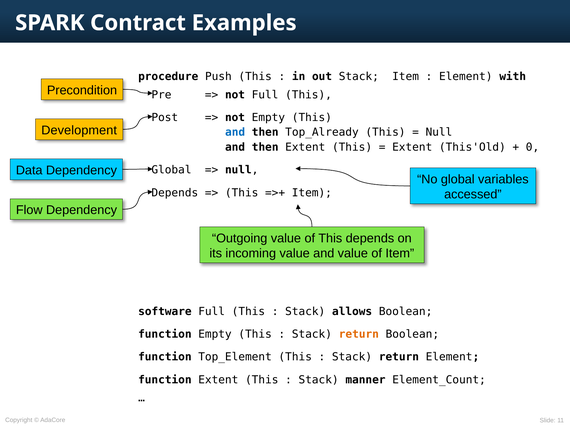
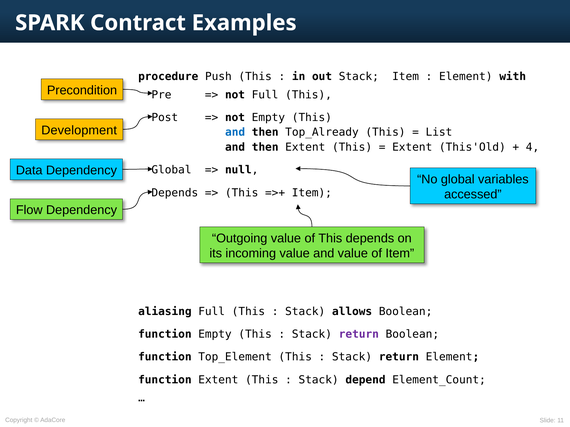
Null: Null -> List (439, 132)
0: 0 -> 4 (533, 147)
software: software -> aliasing (165, 312)
return colour: orange -> purple (359, 335)
manner: manner -> depend (365, 380)
